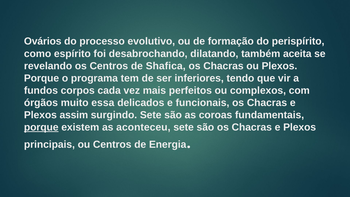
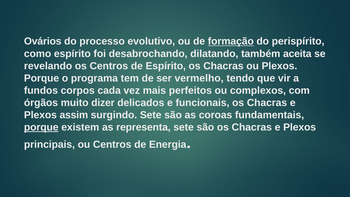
formação underline: none -> present (231, 41)
de Shafica: Shafica -> Espírito (166, 66)
inferiores: inferiores -> vermelho (199, 78)
essa: essa -> dizer (103, 103)
aconteceu: aconteceu -> representa (143, 127)
